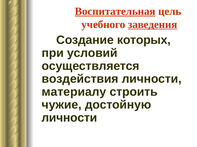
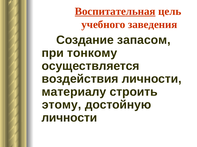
заведения underline: present -> none (153, 25)
которых: которых -> запасом (144, 40)
условий: условий -> тонкому (92, 53)
чужие: чужие -> этому (62, 105)
